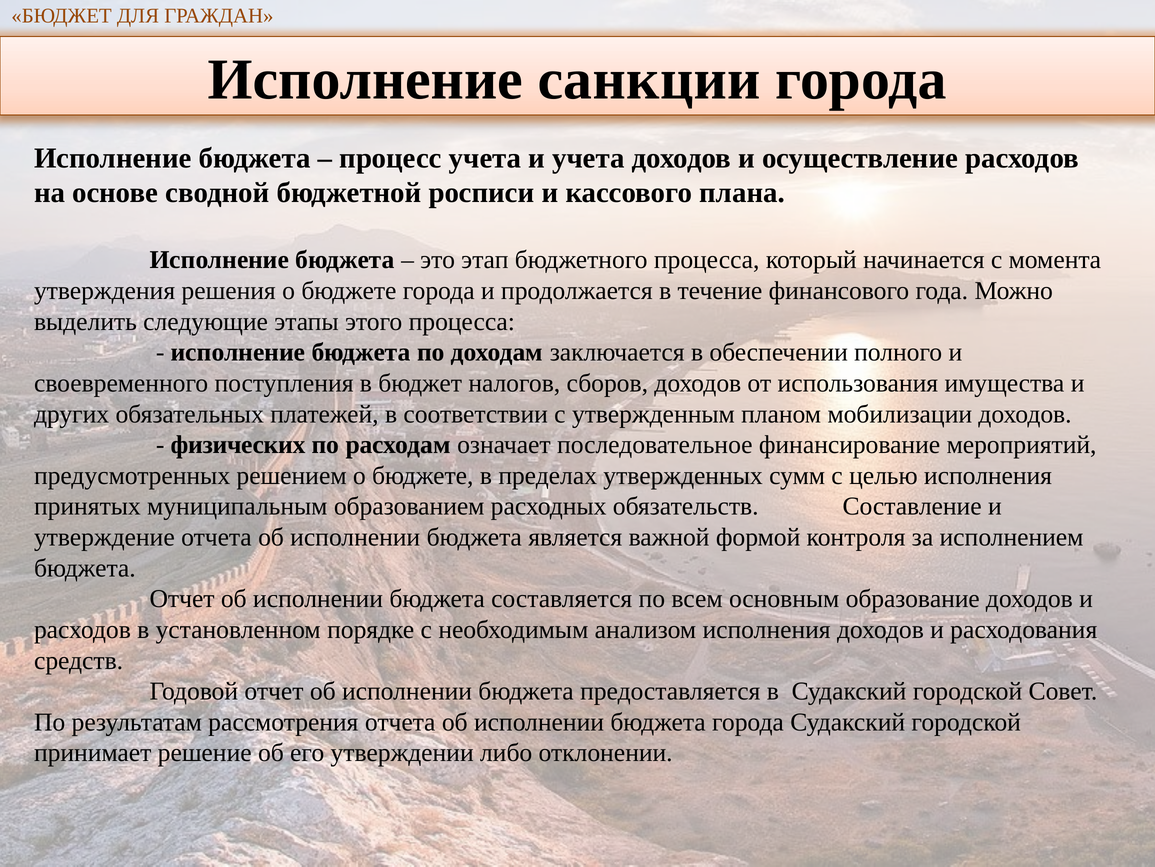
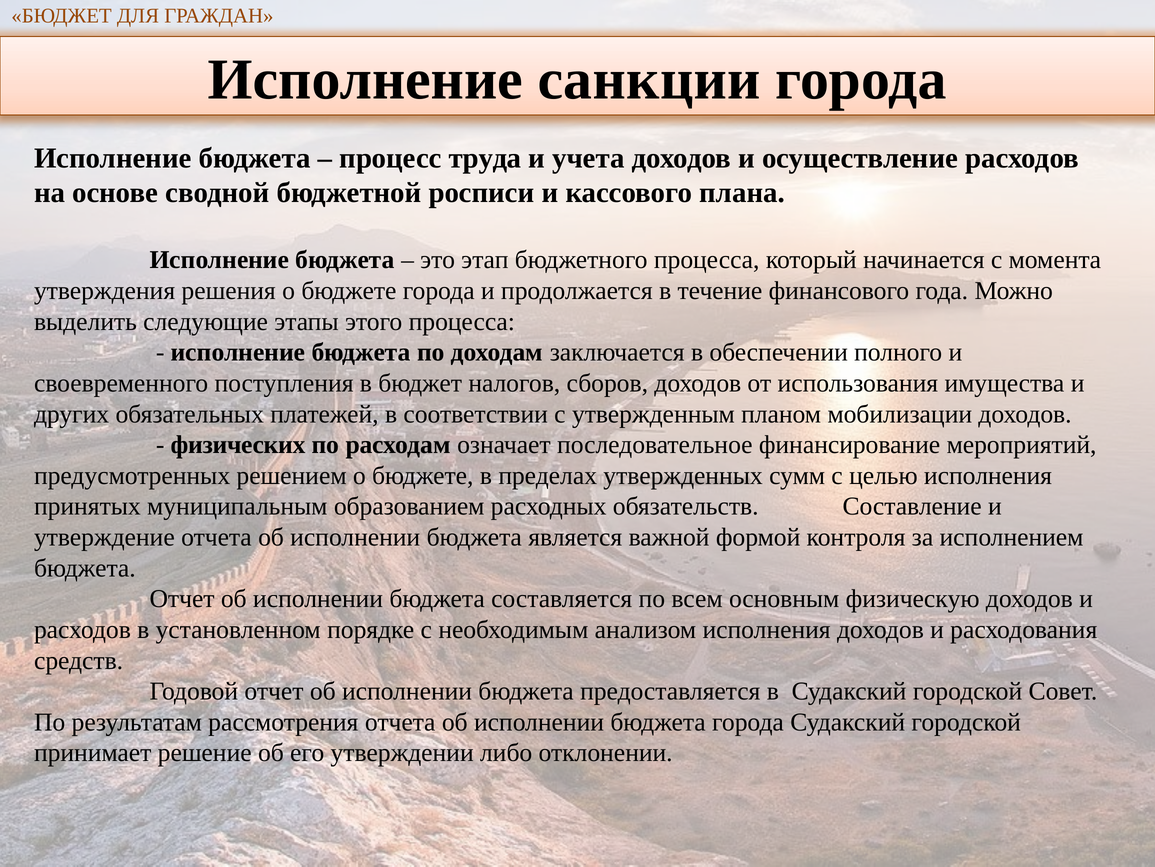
процесс учета: учета -> труда (485, 158)
образование: образование -> физическую (913, 598)
